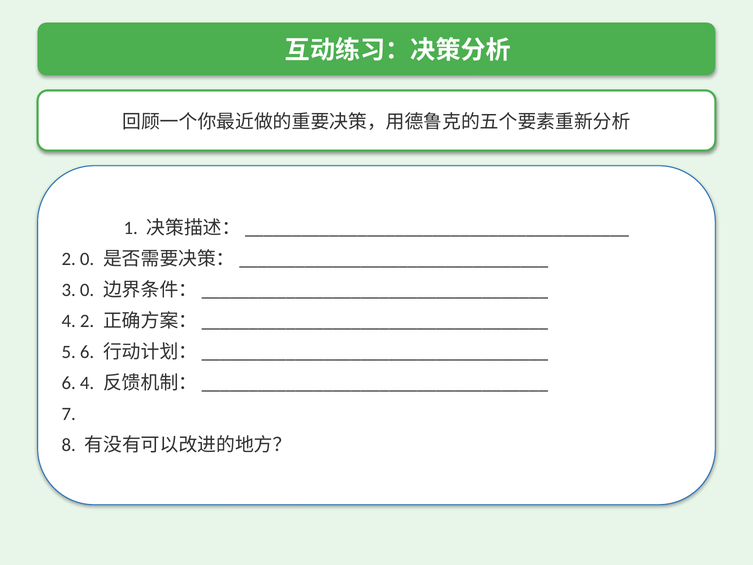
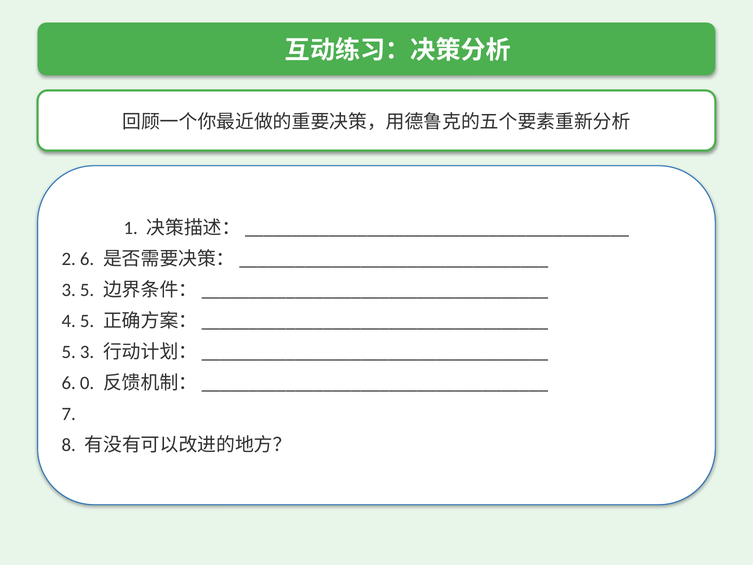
2 0: 0 -> 6 (87, 259)
3 0: 0 -> 5 (87, 290)
4 2: 2 -> 5 (87, 321)
5 6: 6 -> 3 (87, 352)
6 4: 4 -> 0 (87, 383)
